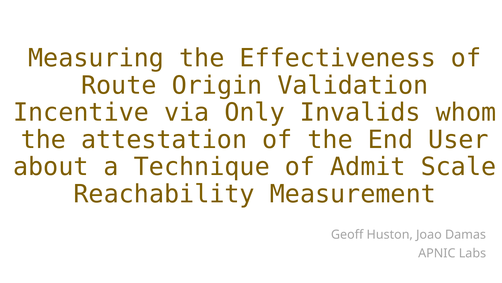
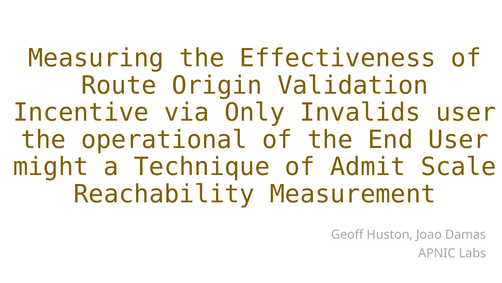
Invalids whom: whom -> user (466, 112)
attestation: attestation -> operational (164, 140)
about: about -> might (51, 167)
